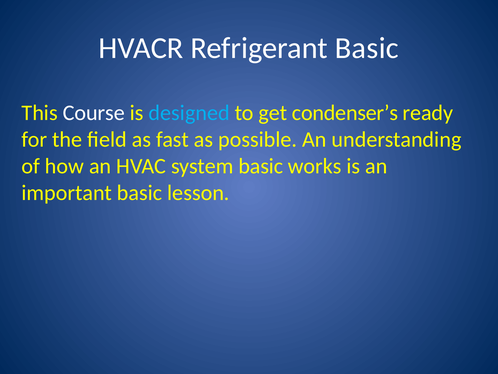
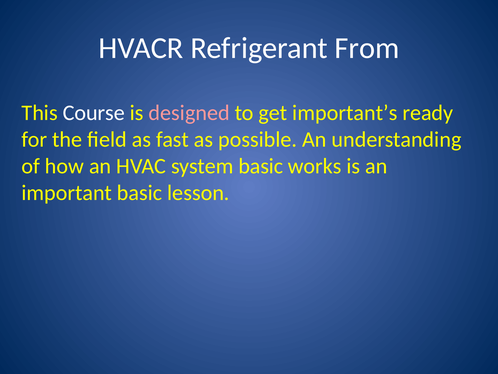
Refrigerant Basic: Basic -> From (367, 48)
designed colour: light blue -> pink (189, 113)
condenser’s: condenser’s -> important’s (345, 113)
